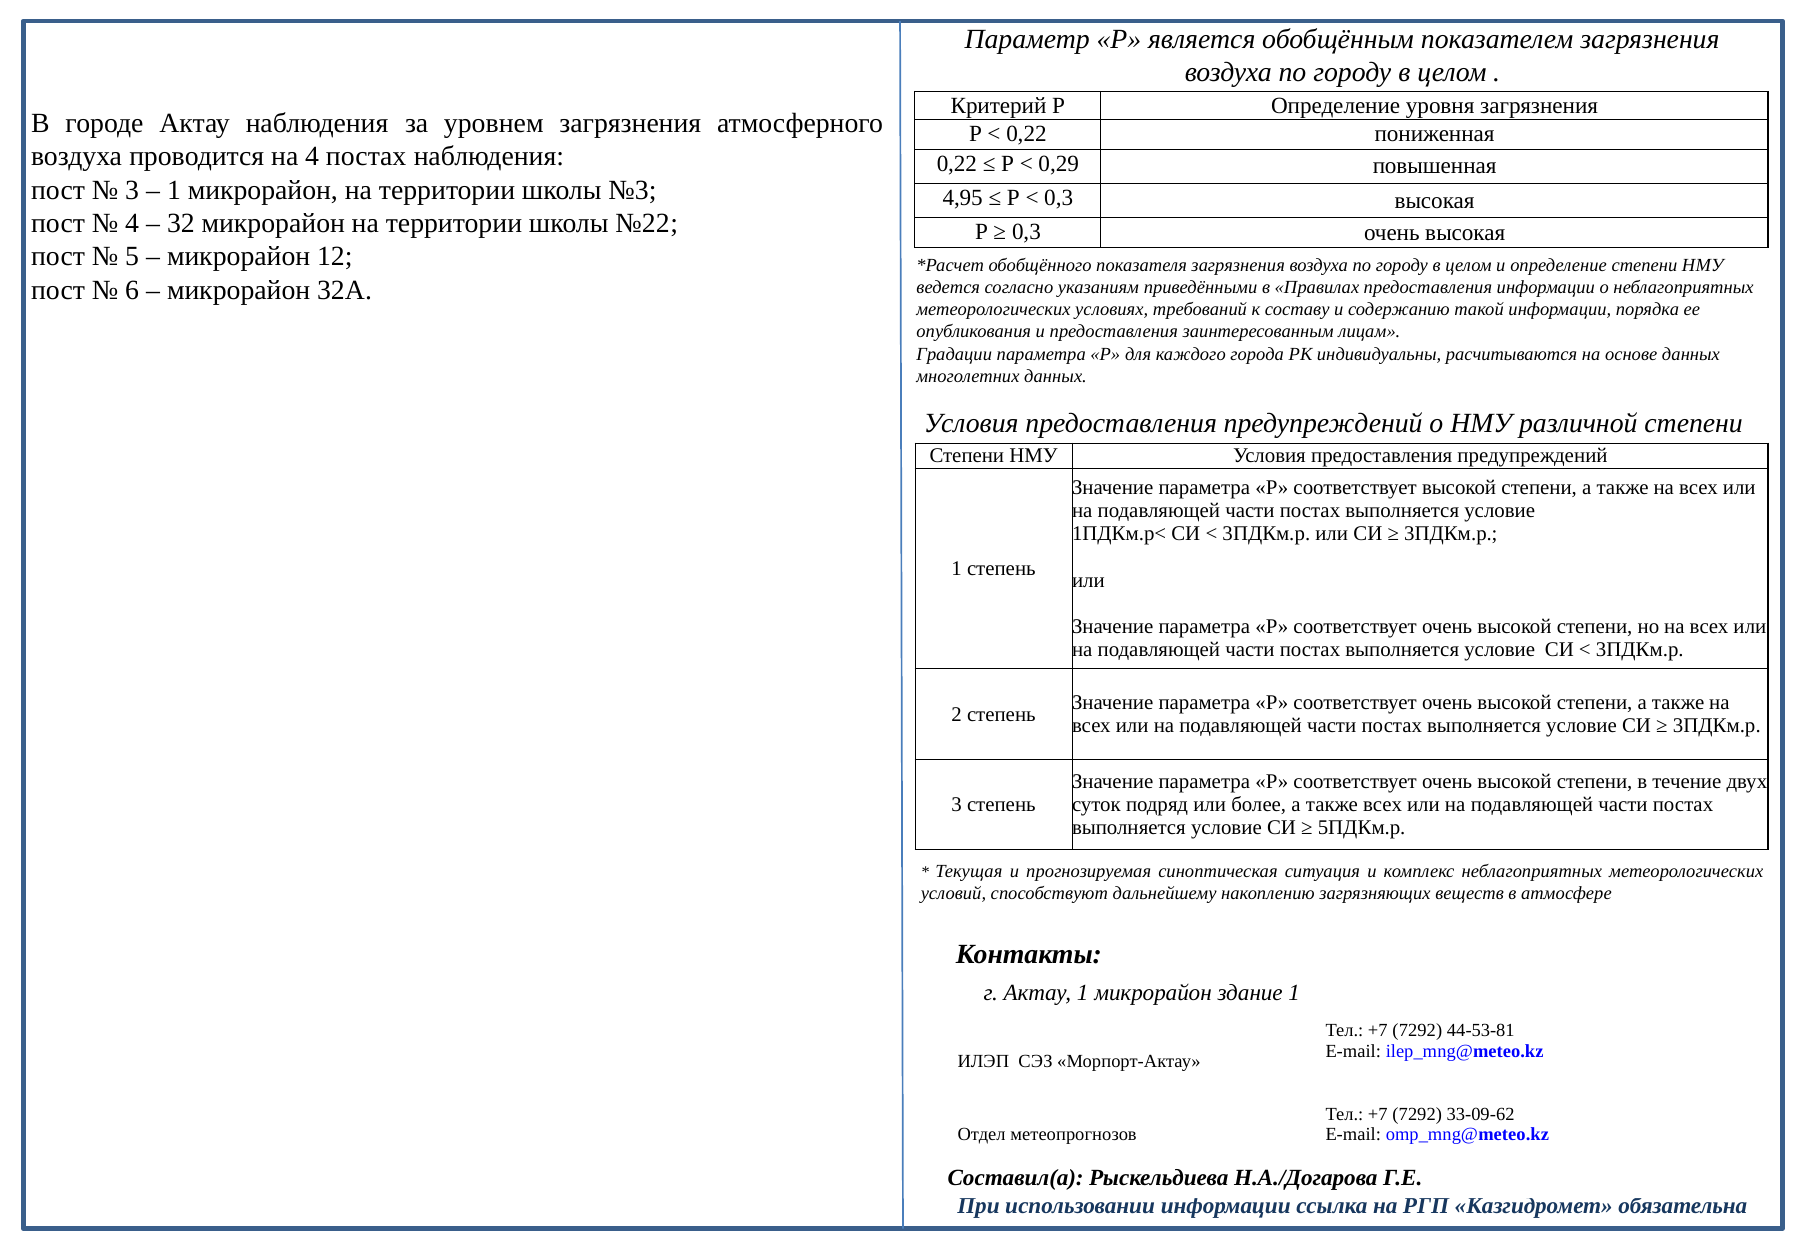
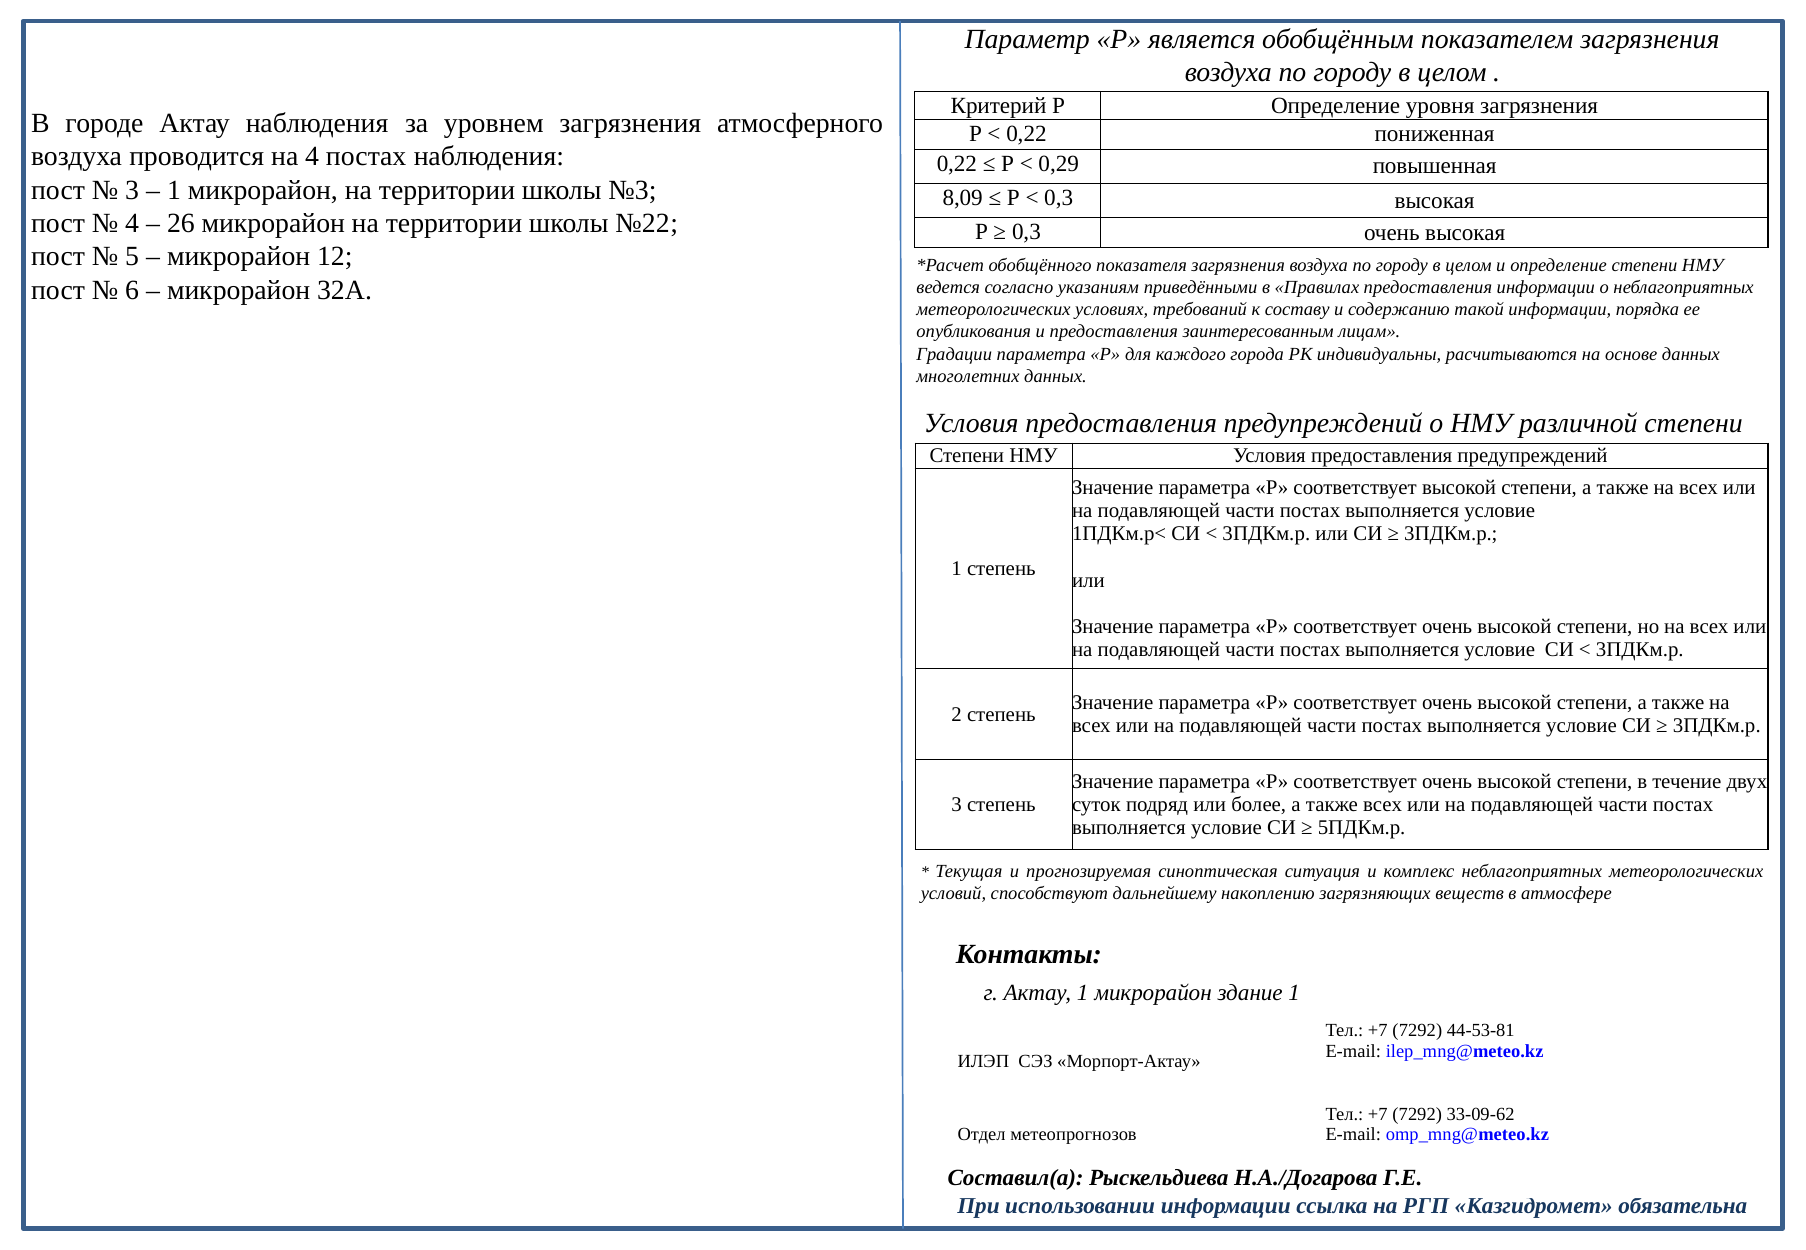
4,95: 4,95 -> 8,09 (963, 198)
32: 32 -> 26 (181, 223)
